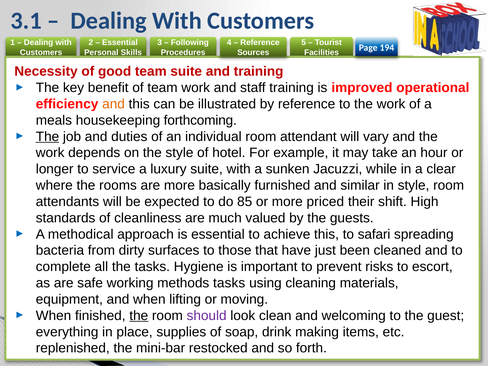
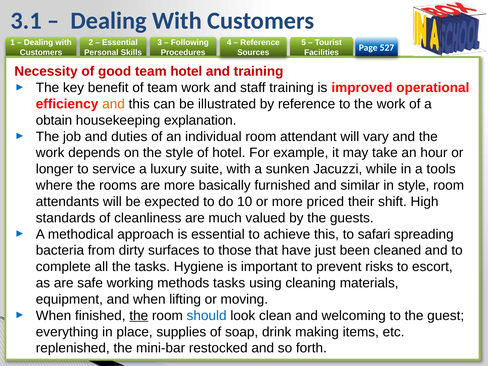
194: 194 -> 527 (387, 48)
team suite: suite -> hotel (186, 71)
meals: meals -> obtain (54, 120)
forthcoming: forthcoming -> explanation (200, 120)
The underline: present -> none (47, 137)
clear: clear -> tools (441, 169)
85: 85 -> 10 (245, 202)
should colour: purple -> blue (207, 316)
